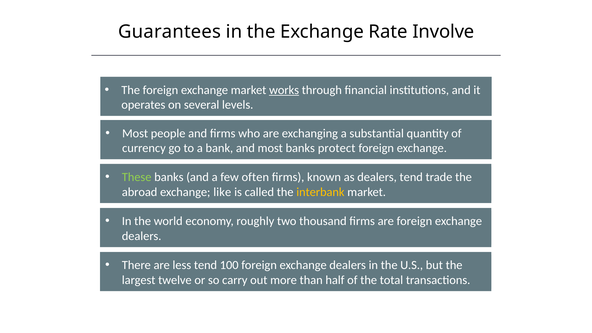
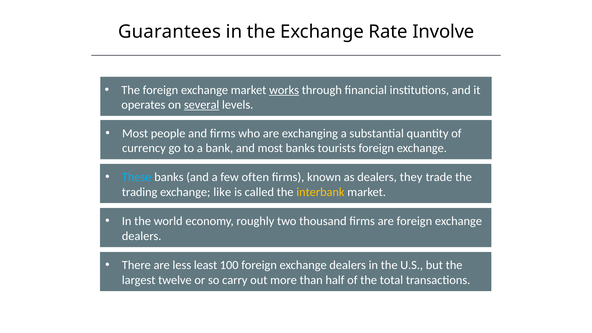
several underline: none -> present (202, 105)
protect: protect -> tourists (337, 148)
These colour: light green -> light blue (137, 177)
dealers tend: tend -> they (411, 177)
abroad: abroad -> trading (140, 192)
less tend: tend -> least (206, 265)
